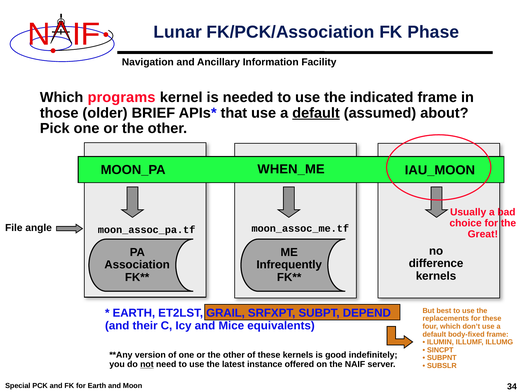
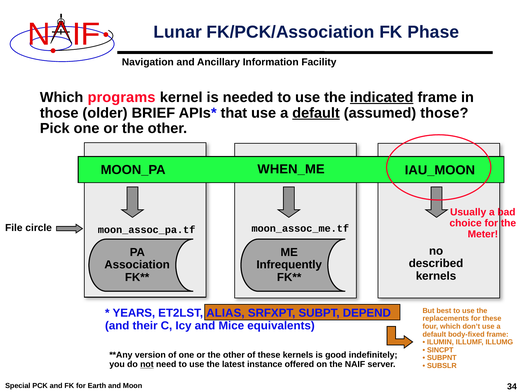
indicated underline: none -> present (382, 97)
assumed about: about -> those (444, 113)
angle: angle -> circle (39, 228)
Great: Great -> Meter (483, 234)
difference: difference -> described (436, 263)
EARTH: EARTH -> YEARS (134, 313)
GRAIL: GRAIL -> ALIAS (225, 313)
